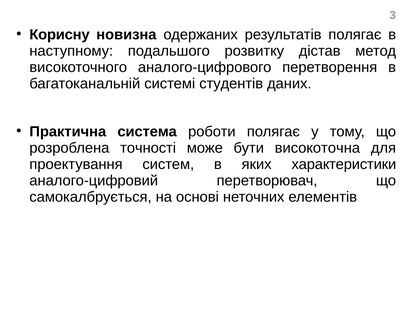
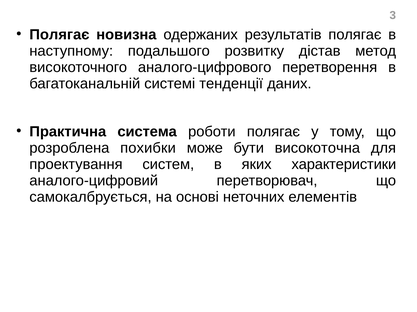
Корисну: Корисну -> Полягає (59, 35)
студентів: студентів -> тенденції (231, 84)
точності: точності -> похибки (148, 148)
